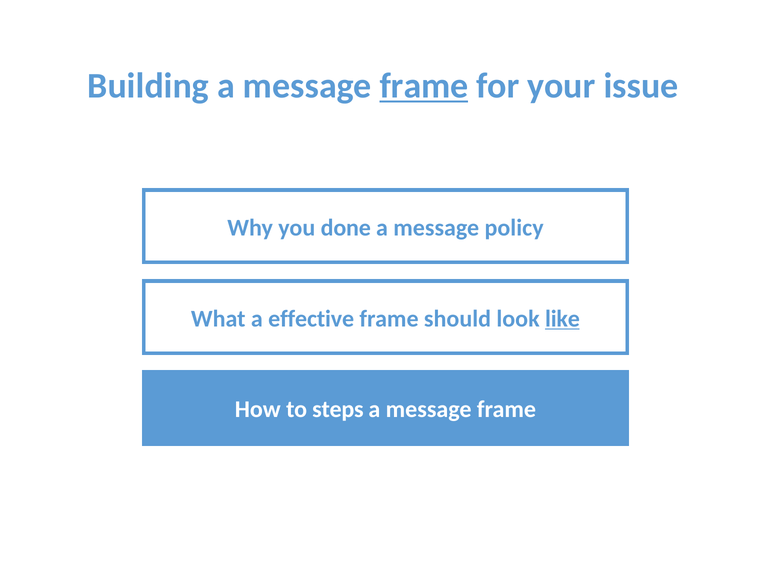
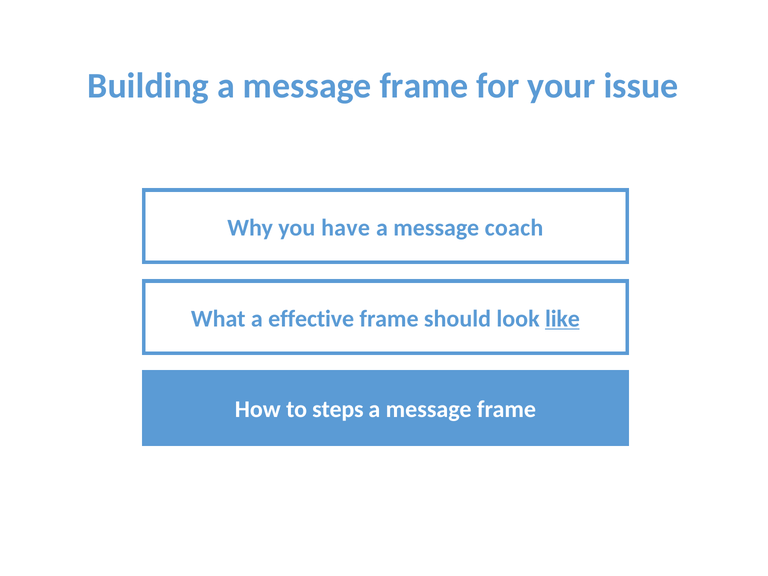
frame underline: present -> none (424, 86)
done: done -> have (346, 228)
policy: policy -> coach (514, 228)
